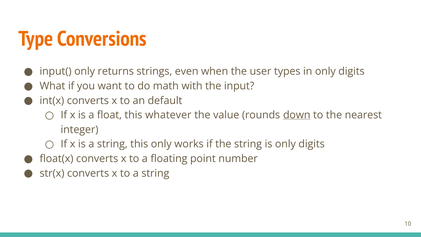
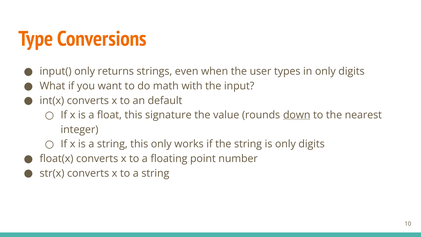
whatever: whatever -> signature (168, 115)
